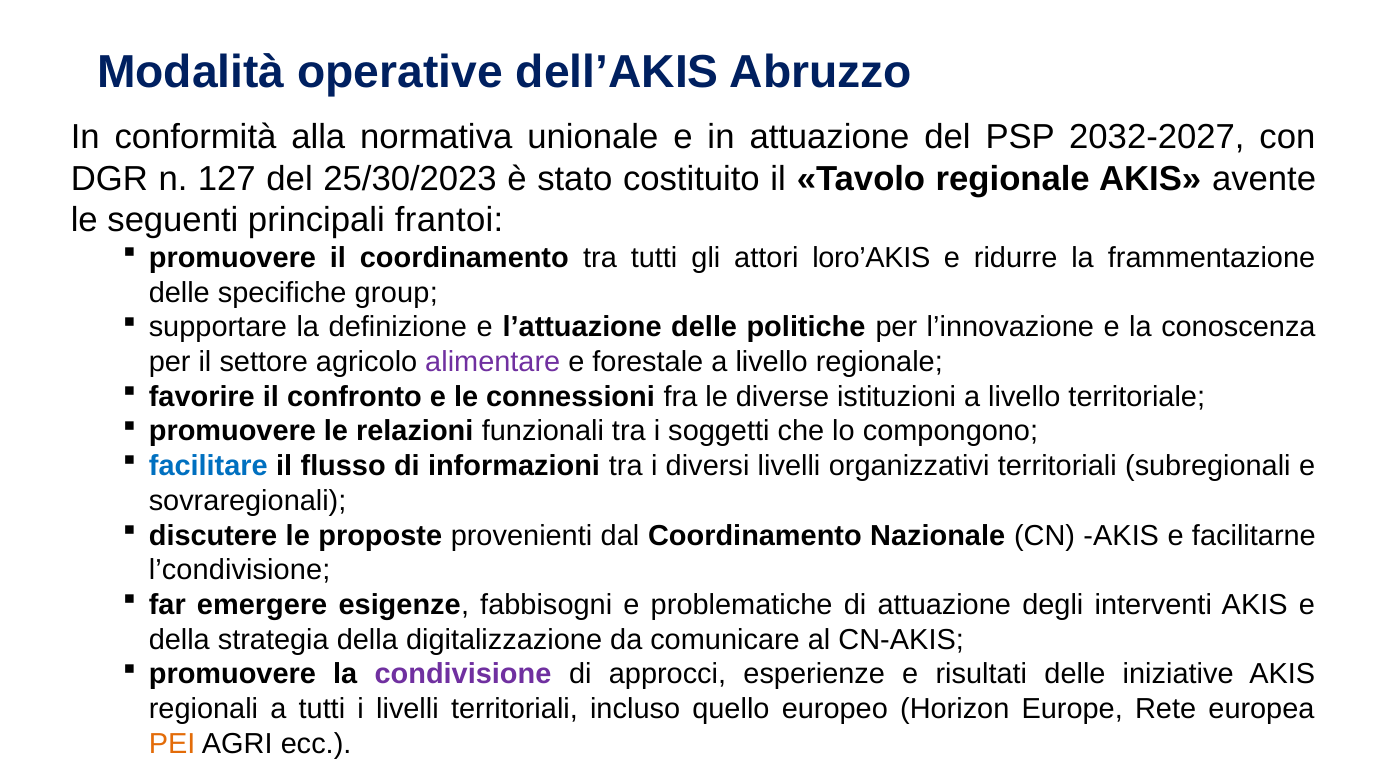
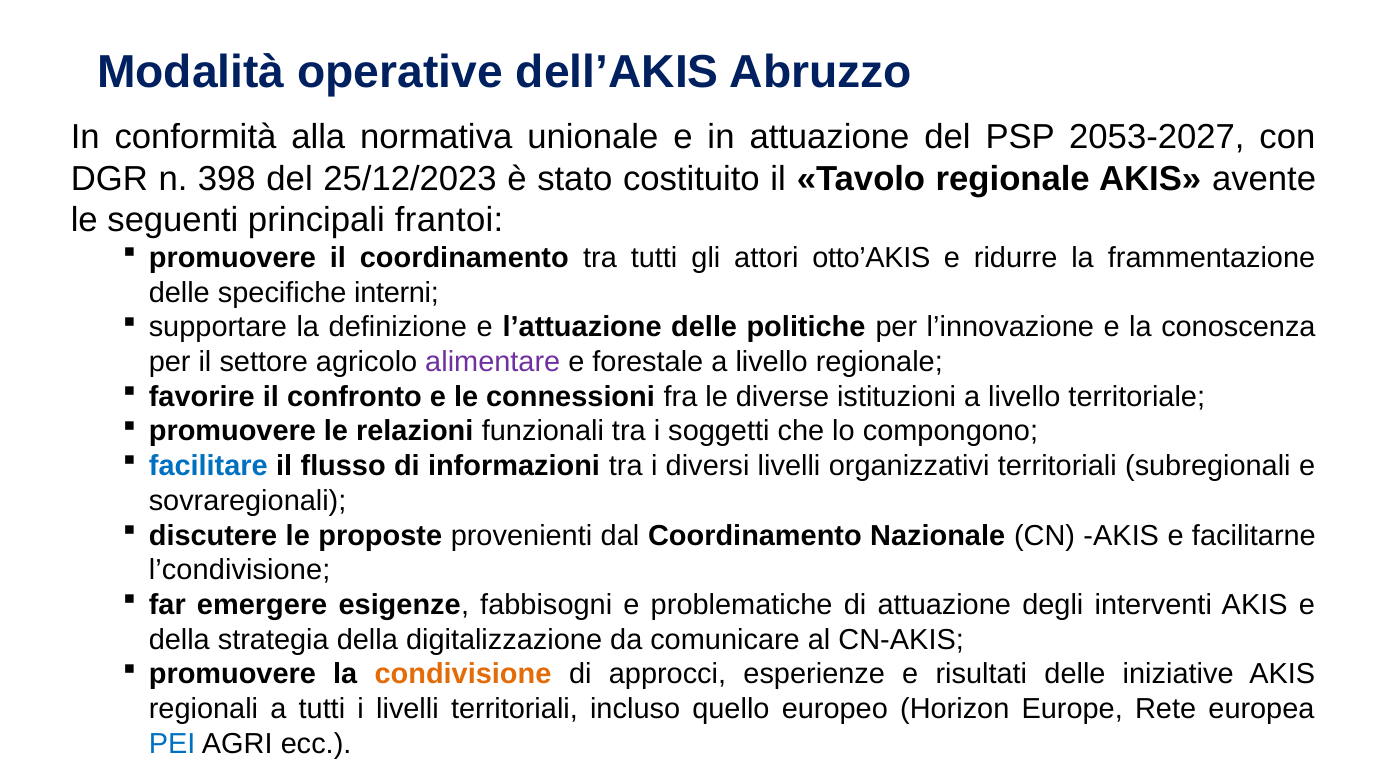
2032-2027: 2032-2027 -> 2053-2027 (1157, 137)
127: 127 -> 398 (227, 179)
25/30/2023: 25/30/2023 -> 25/12/2023 (410, 179)
loro’AKIS: loro’AKIS -> otto’AKIS (871, 258)
group: group -> interni (396, 293)
condivisione colour: purple -> orange (463, 674)
PEI colour: orange -> blue (172, 744)
